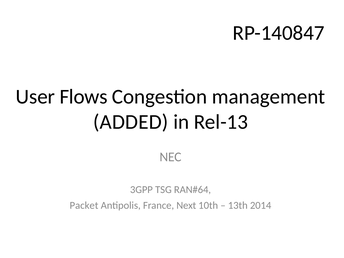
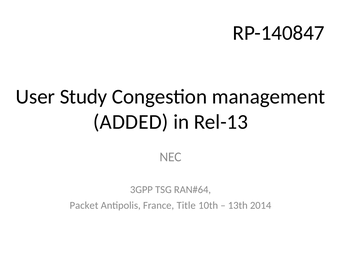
Flows: Flows -> Study (84, 97)
Next: Next -> Title (186, 205)
